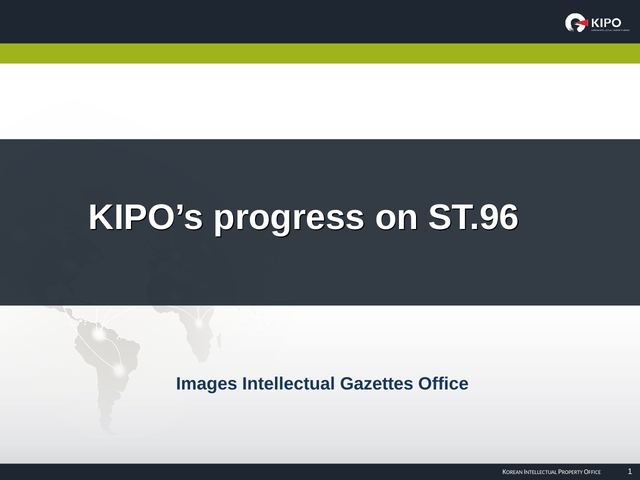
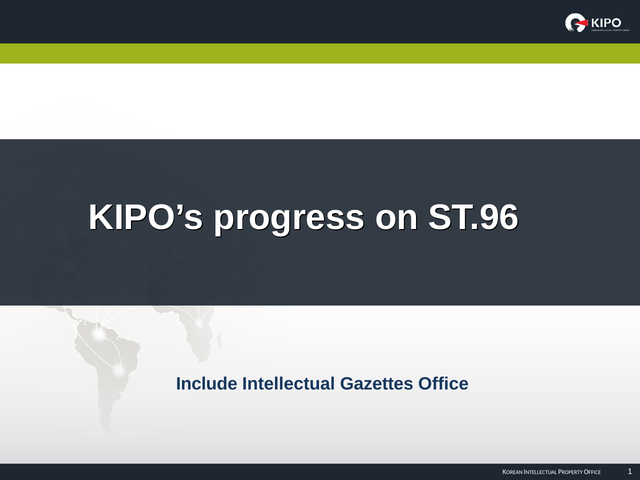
Images: Images -> Include (207, 384)
